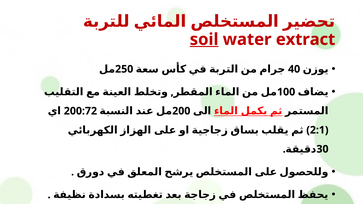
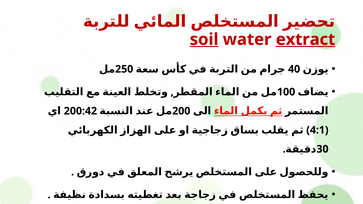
extract underline: none -> present (306, 39)
200:72: 200:72 -> 200:42 (80, 111)
2:1: 2:1 -> 4:1 (317, 130)
